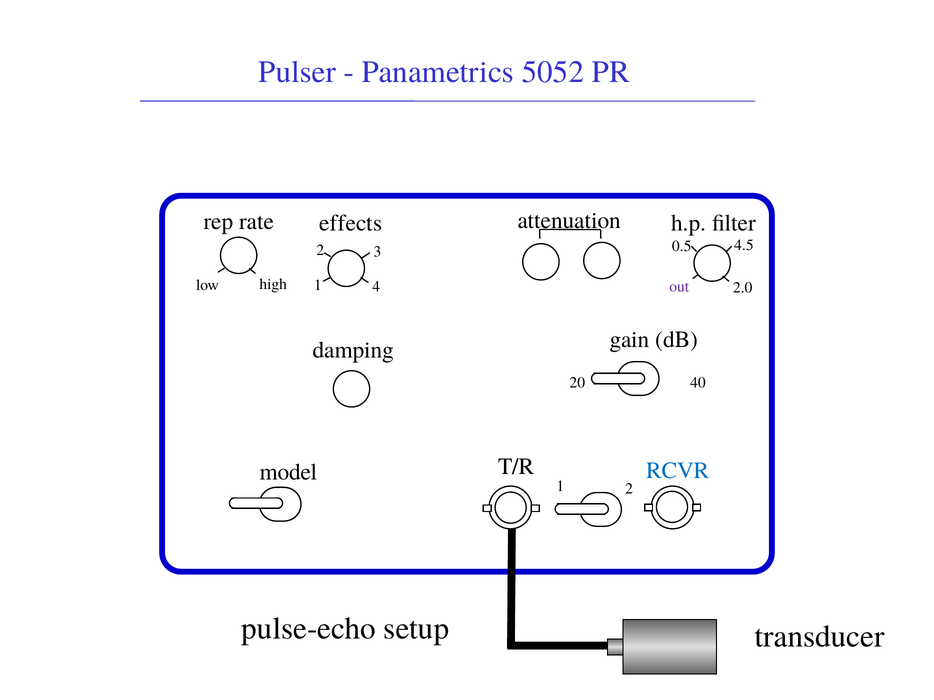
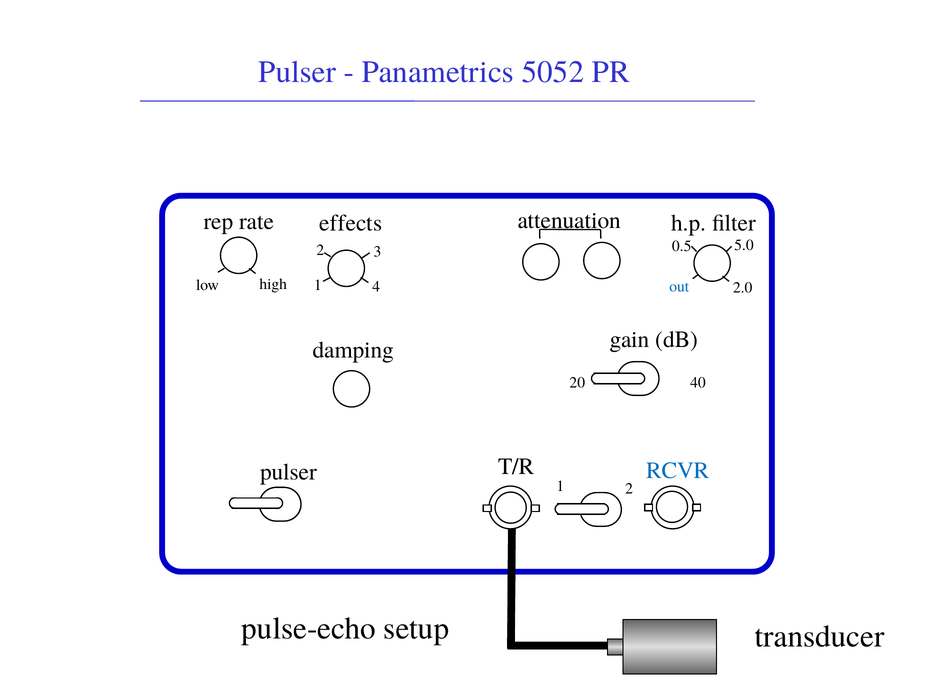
4.5: 4.5 -> 5.0 (744, 245)
out colour: purple -> blue (679, 287)
model: model -> pulser (289, 472)
